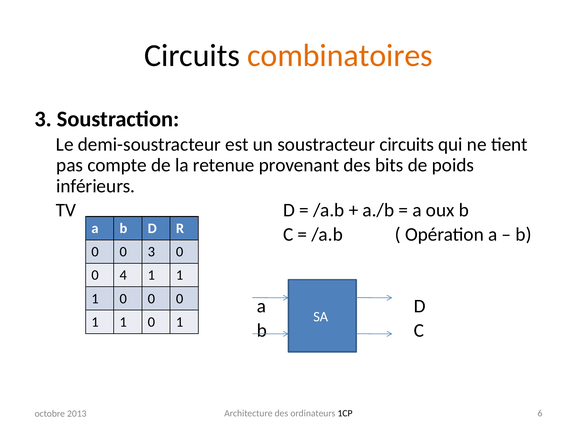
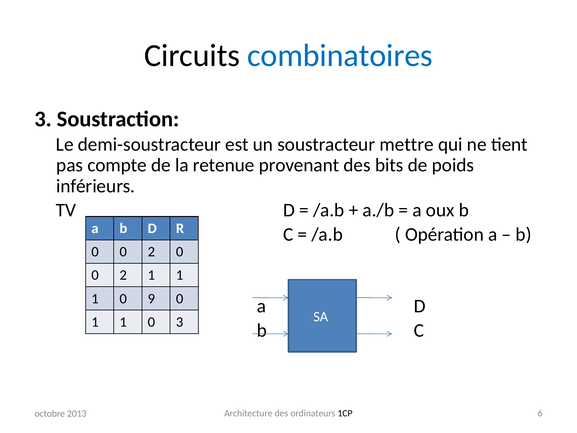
combinatoires colour: orange -> blue (340, 56)
soustracteur circuits: circuits -> mettre (407, 144)
3: 3 -> 2 (151, 252)
4: 4 -> 2 (123, 275)
1 0 0: 0 -> 9 (151, 298)
1 0 1: 1 -> 3 (180, 322)
